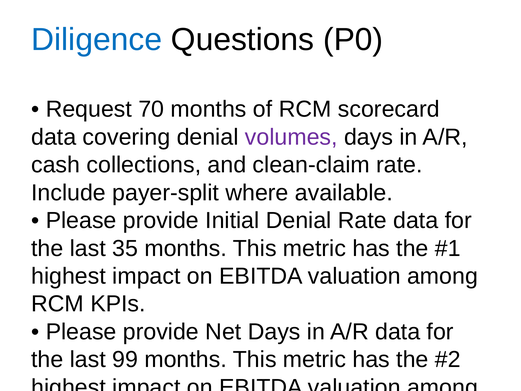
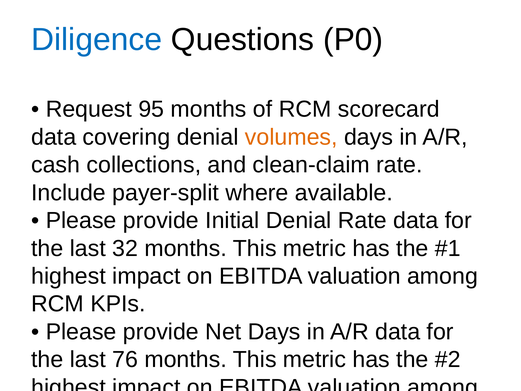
70: 70 -> 95 (151, 109)
volumes colour: purple -> orange (291, 137)
35: 35 -> 32 (125, 248)
99: 99 -> 76 (125, 359)
